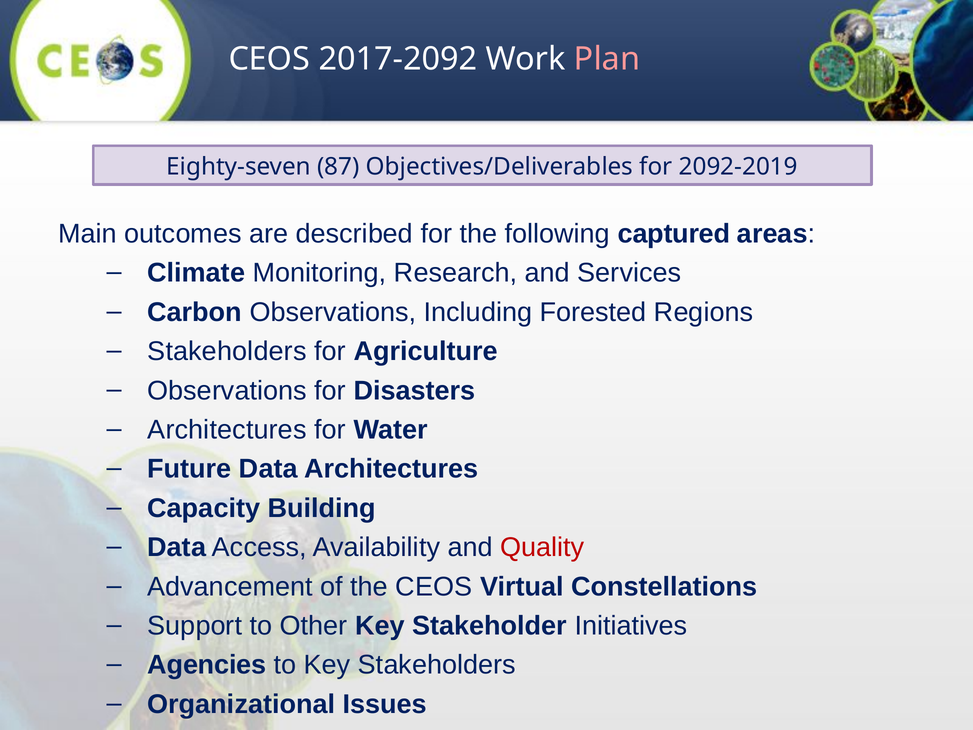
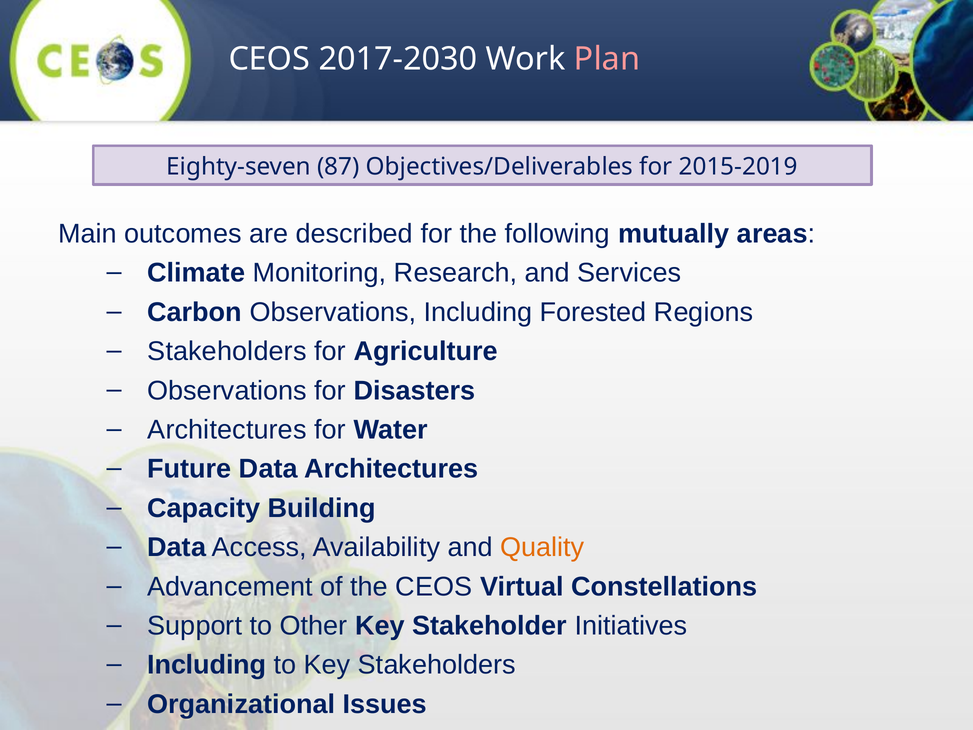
2017-2092: 2017-2092 -> 2017-2030 (398, 59)
2092-2019: 2092-2019 -> 2015-2019 (738, 167)
captured: captured -> mutually (674, 234)
Quality colour: red -> orange (542, 547)
Agencies: Agencies -> Including (207, 665)
